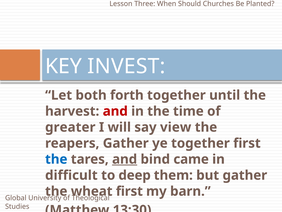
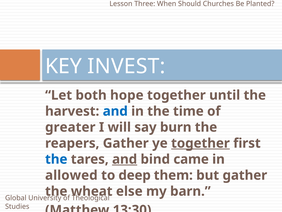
forth: forth -> hope (127, 95)
and colour: red -> blue (115, 111)
view: view -> burn (176, 127)
together underline: none -> present (200, 143)
difficult: difficult -> allowed (71, 175)
first: first -> else (129, 191)
